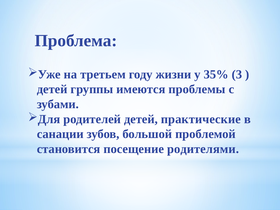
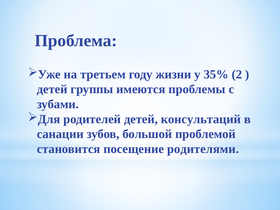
3: 3 -> 2 (237, 74)
практические: практические -> консультаций (201, 119)
